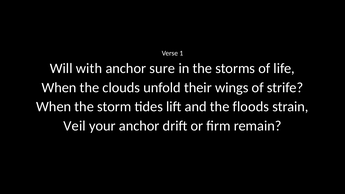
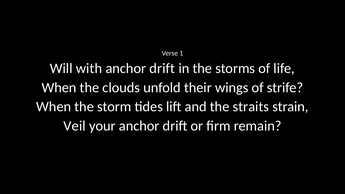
sure: sure -> drift (162, 68)
floods: floods -> straits (251, 107)
